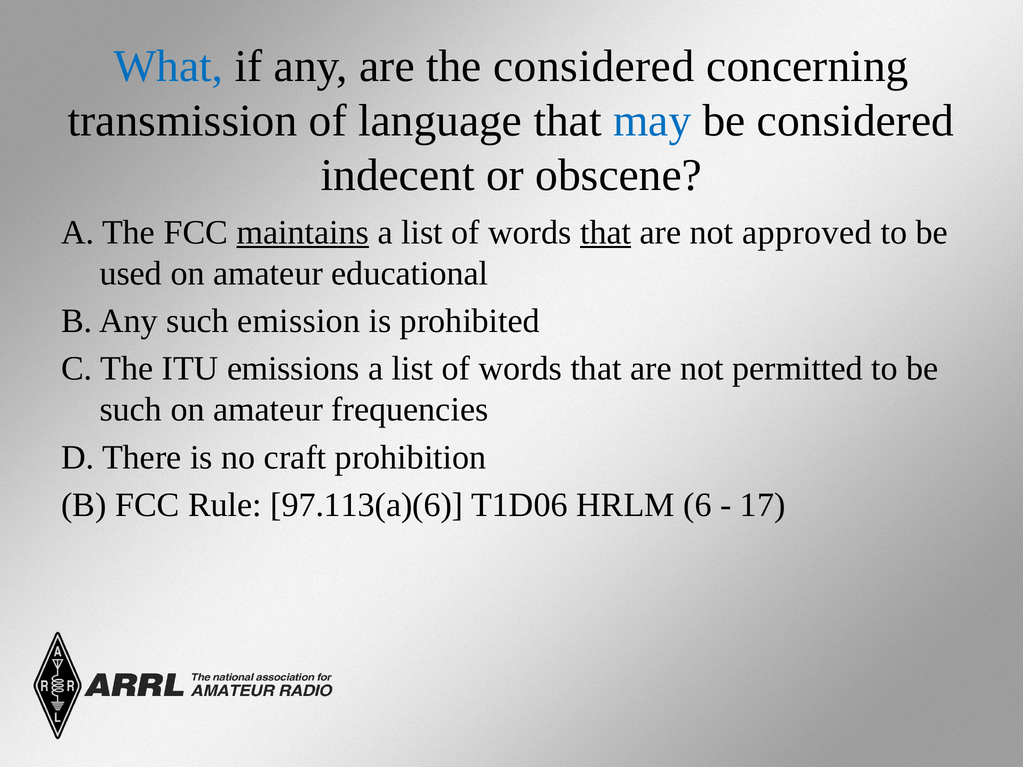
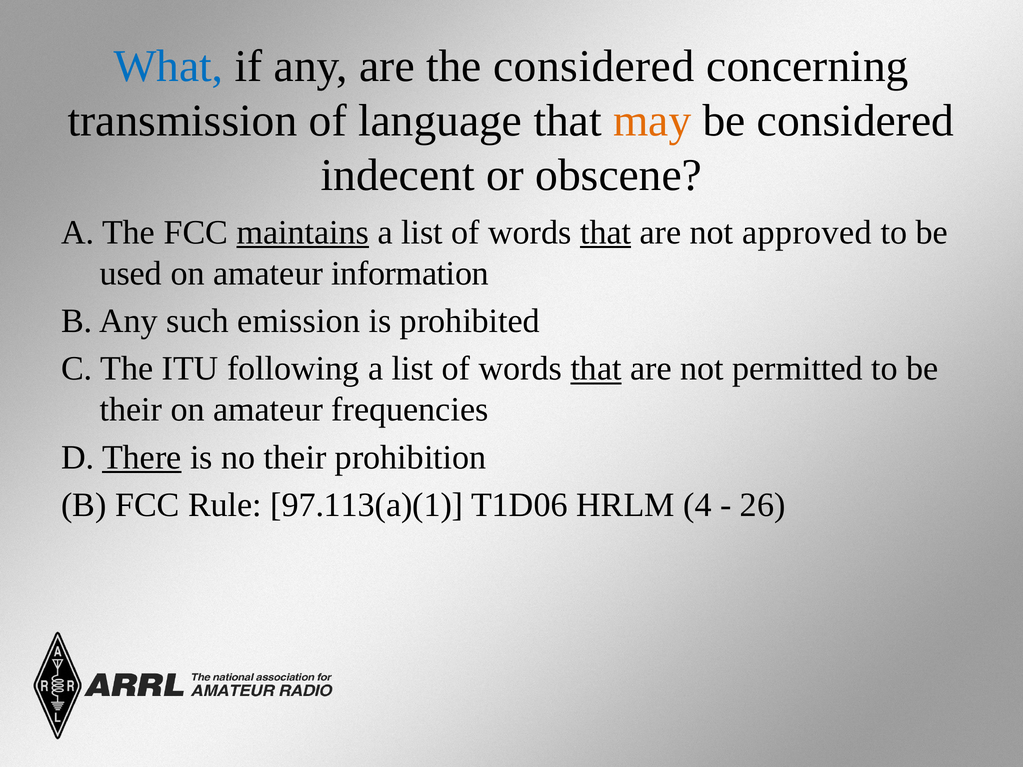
may colour: blue -> orange (652, 121)
educational: educational -> information (410, 273)
emissions: emissions -> following (293, 369)
that underline: none -> present (596, 369)
such: such -> their (131, 410)
There underline: none -> present (142, 458)
no craft: craft -> their (295, 458)
97.113(a)(6: 97.113(a)(6 -> 97.113(a)(1 (367, 505)
6: 6 -> 4 (697, 505)
17: 17 -> 26 (763, 505)
